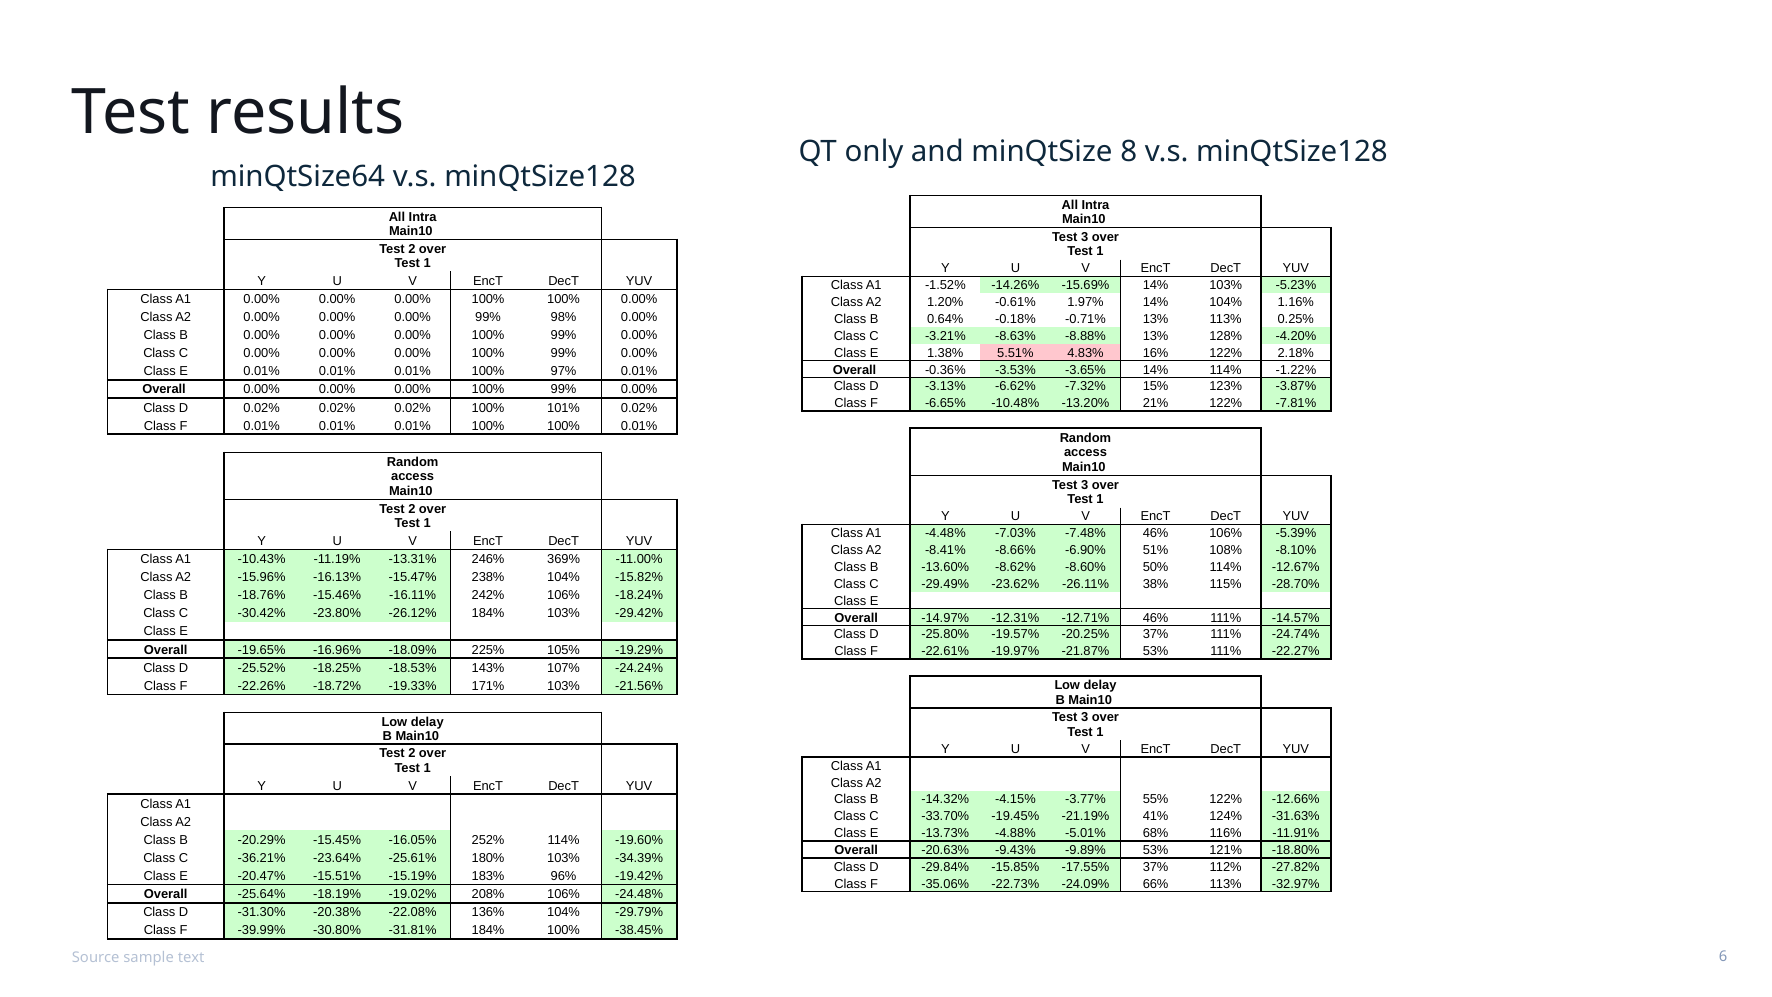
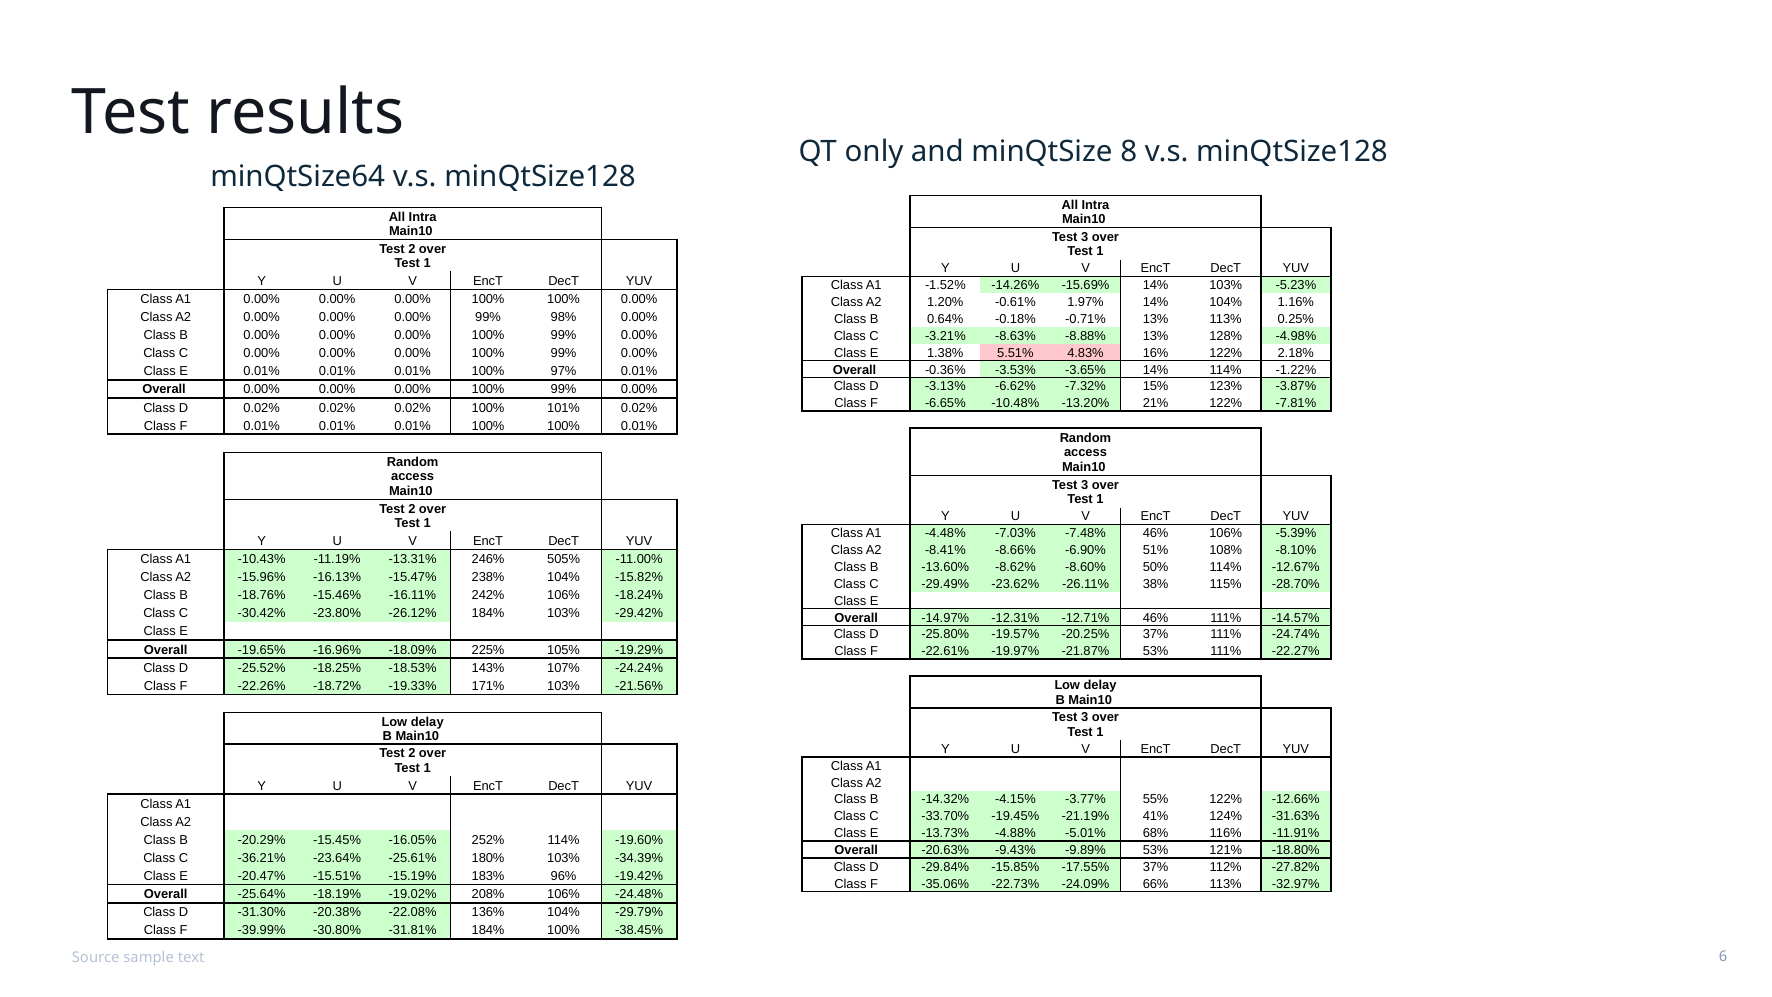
-4.20%: -4.20% -> -4.98% (1296, 336)
369%: 369% -> 505% (564, 559)
